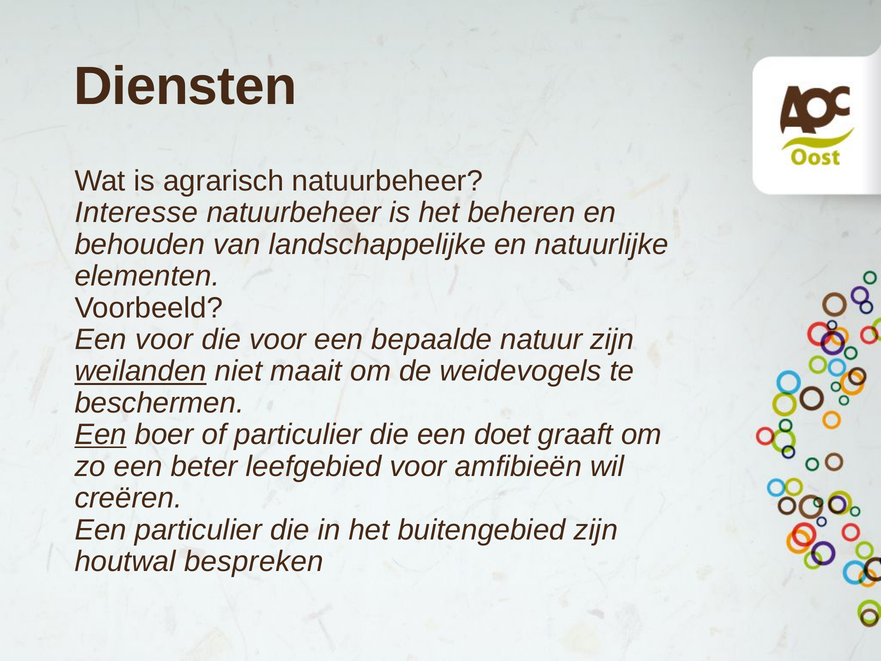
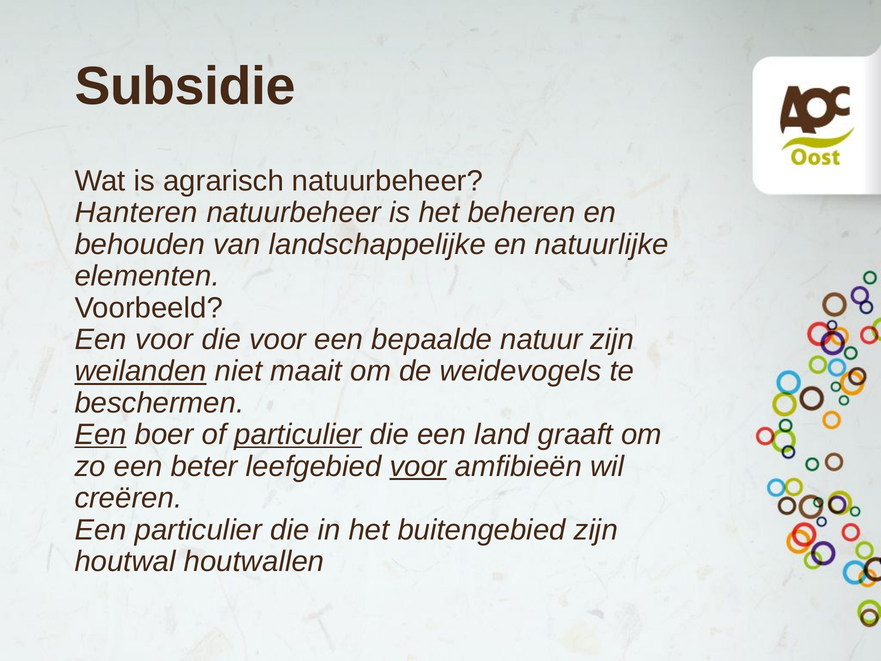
Diensten: Diensten -> Subsidie (185, 86)
Interesse: Interesse -> Hanteren (136, 213)
particulier underline: none -> present (298, 435)
doet: doet -> land (502, 435)
voor underline: none -> present (418, 466)
bespreken: bespreken -> houtwallen (254, 561)
